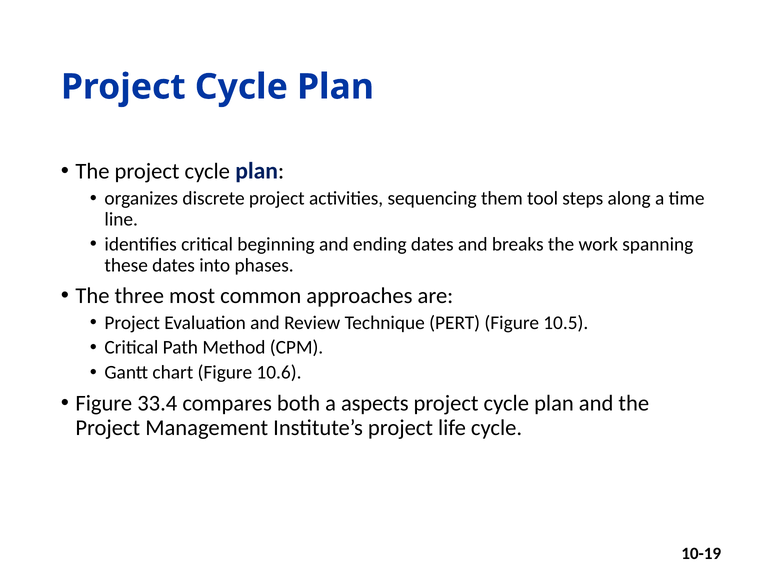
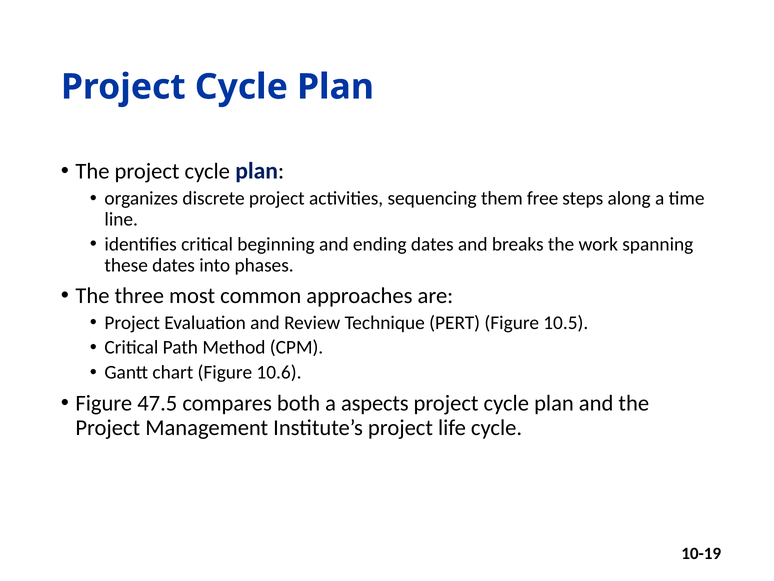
tool: tool -> free (543, 198)
33.4: 33.4 -> 47.5 (157, 403)
